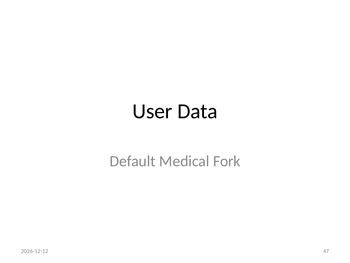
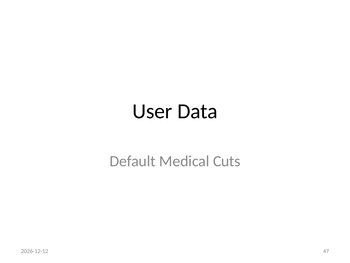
Fork: Fork -> Cuts (227, 161)
